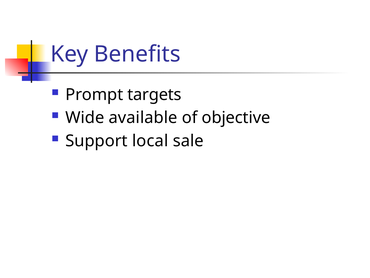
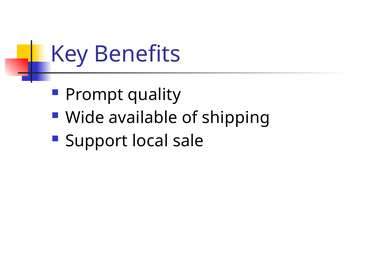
targets: targets -> quality (154, 95)
objective: objective -> shipping (236, 118)
